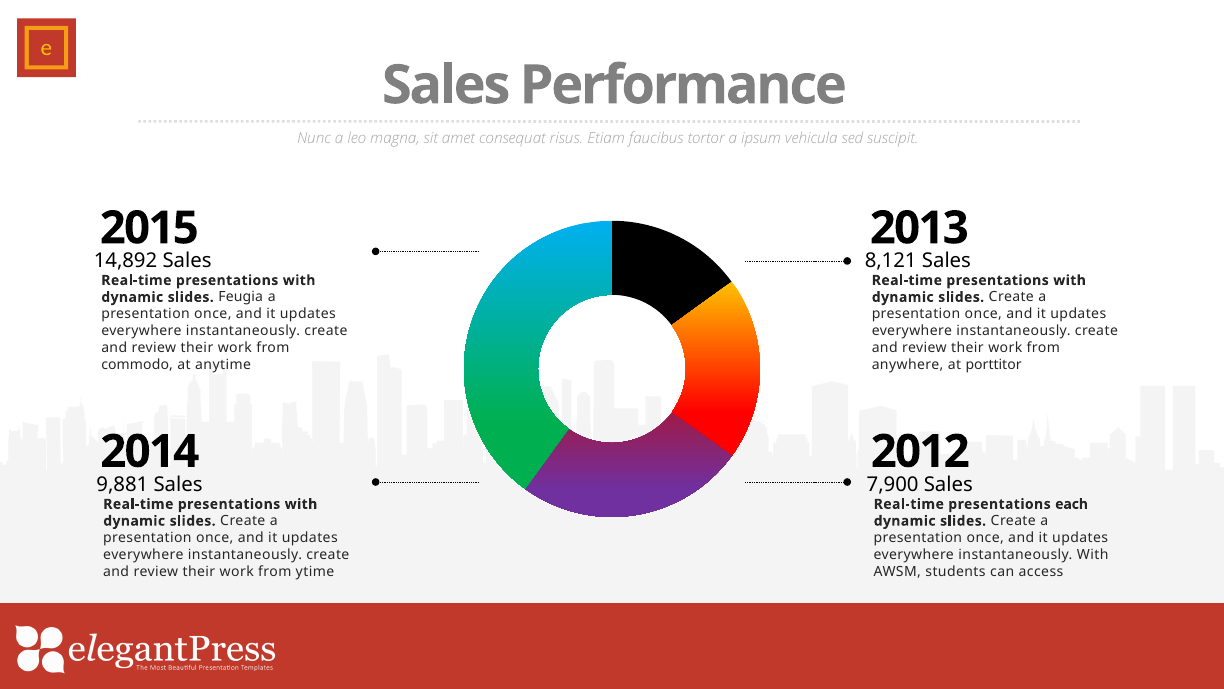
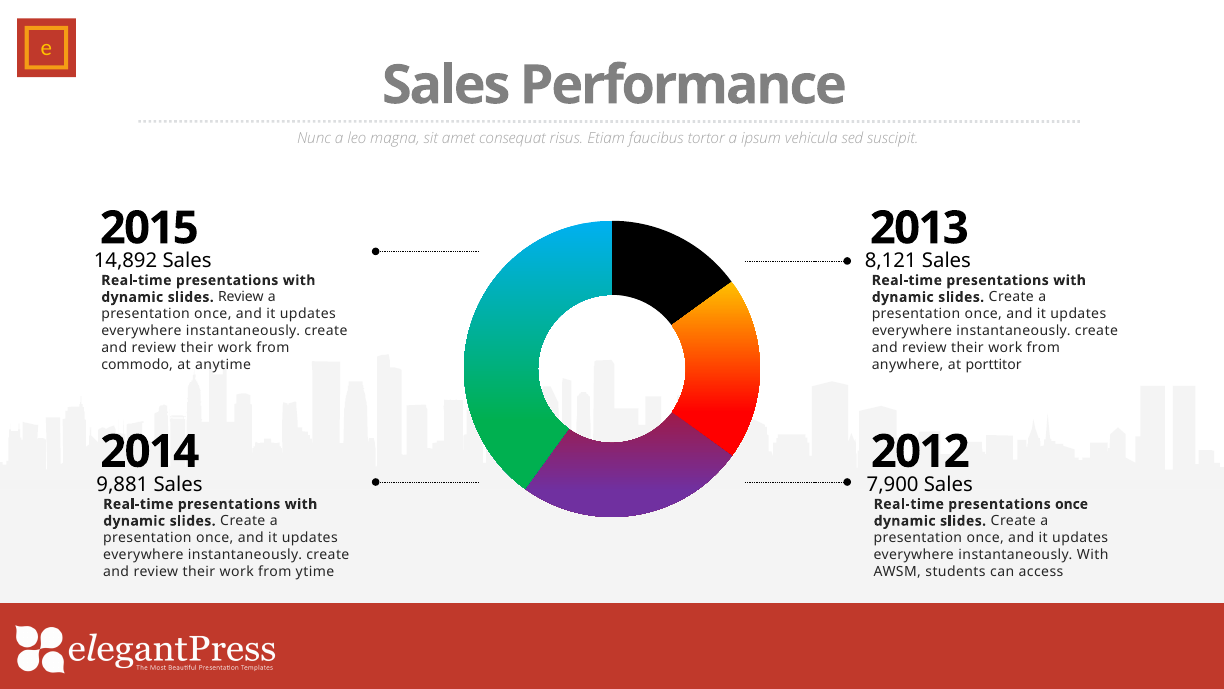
slides Feugia: Feugia -> Review (241, 297)
presentations each: each -> once (1072, 504)
